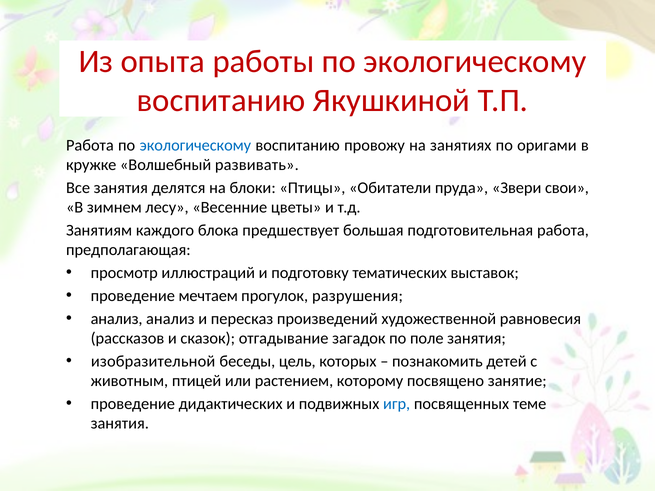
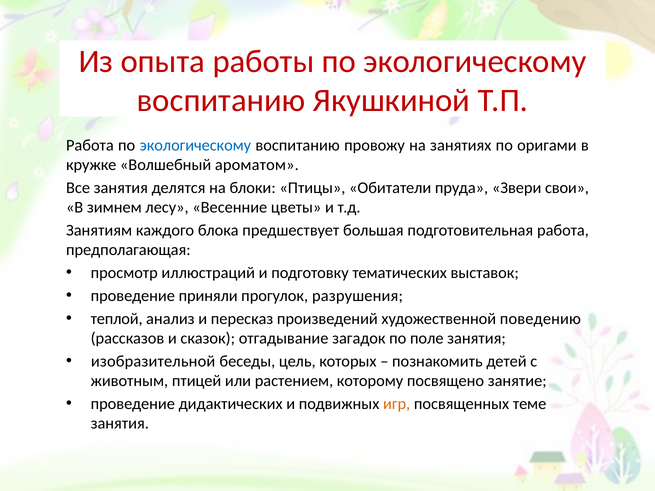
развивать: развивать -> ароматом (257, 165)
мечтаем: мечтаем -> приняли (208, 296)
анализ: анализ -> теплой (117, 319)
равновесия: равновесия -> поведению (540, 319)
игр colour: blue -> orange (397, 404)
